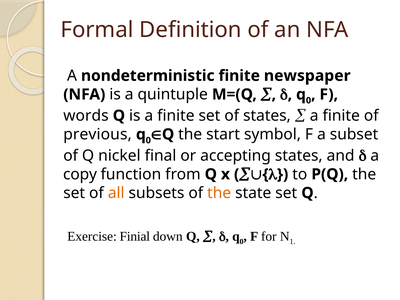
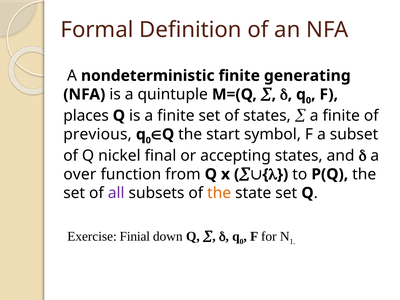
newspaper: newspaper -> generating (307, 76)
words: words -> places (86, 116)
copy: copy -> over (80, 174)
all colour: orange -> purple (116, 193)
